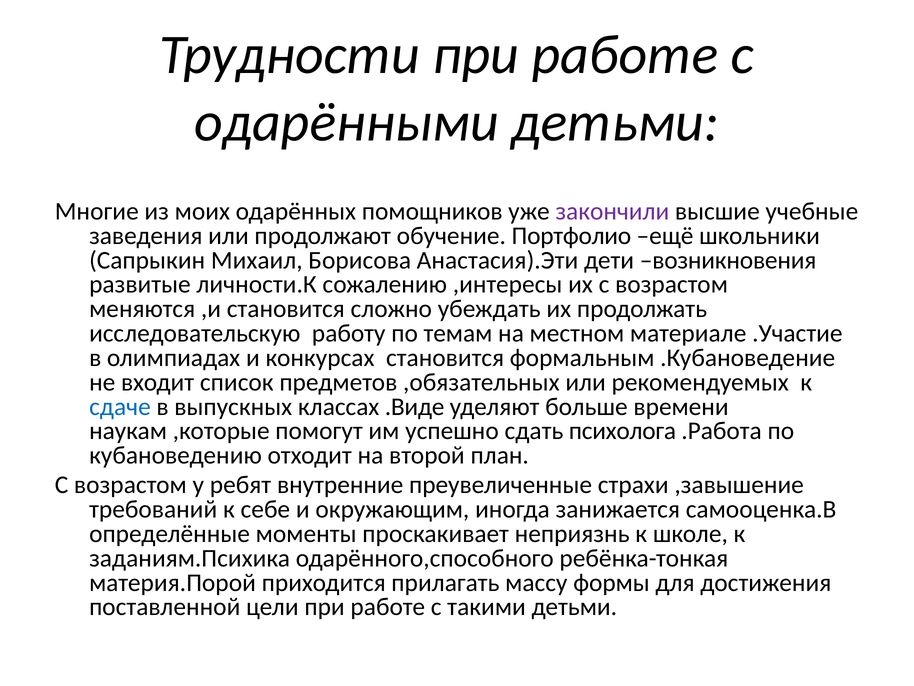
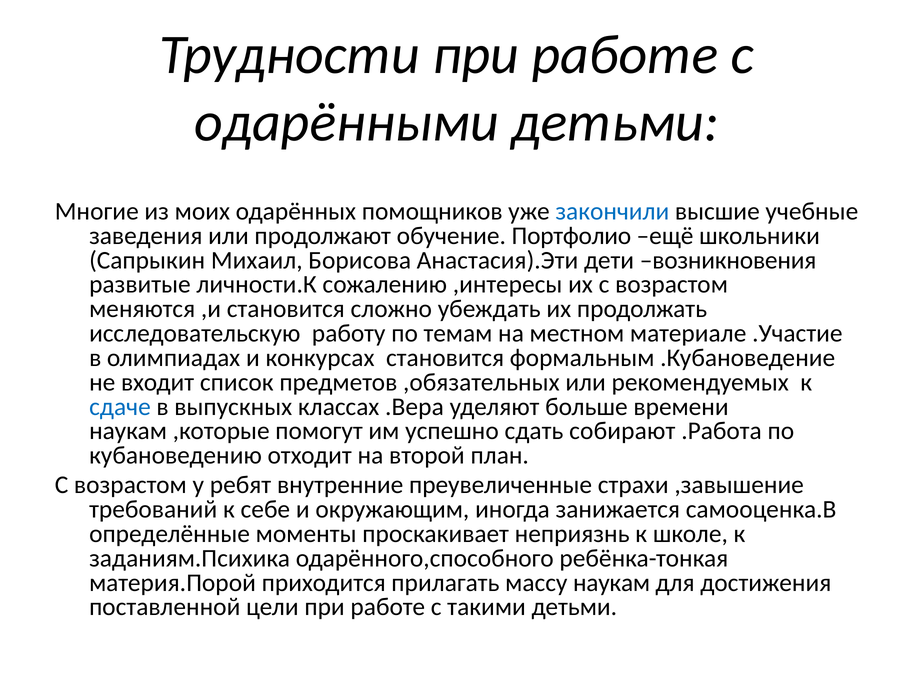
закончили colour: purple -> blue (612, 211)
.Виде: .Виде -> .Вера (414, 406)
психолога: психолога -> собирают (622, 431)
массу формы: формы -> наукам (612, 582)
